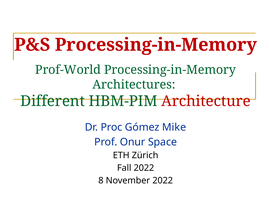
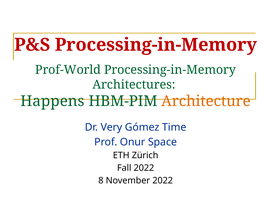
Different: Different -> Happens (53, 101)
Architecture colour: red -> orange (206, 101)
Proc: Proc -> Very (111, 127)
Mike: Mike -> Time (174, 127)
